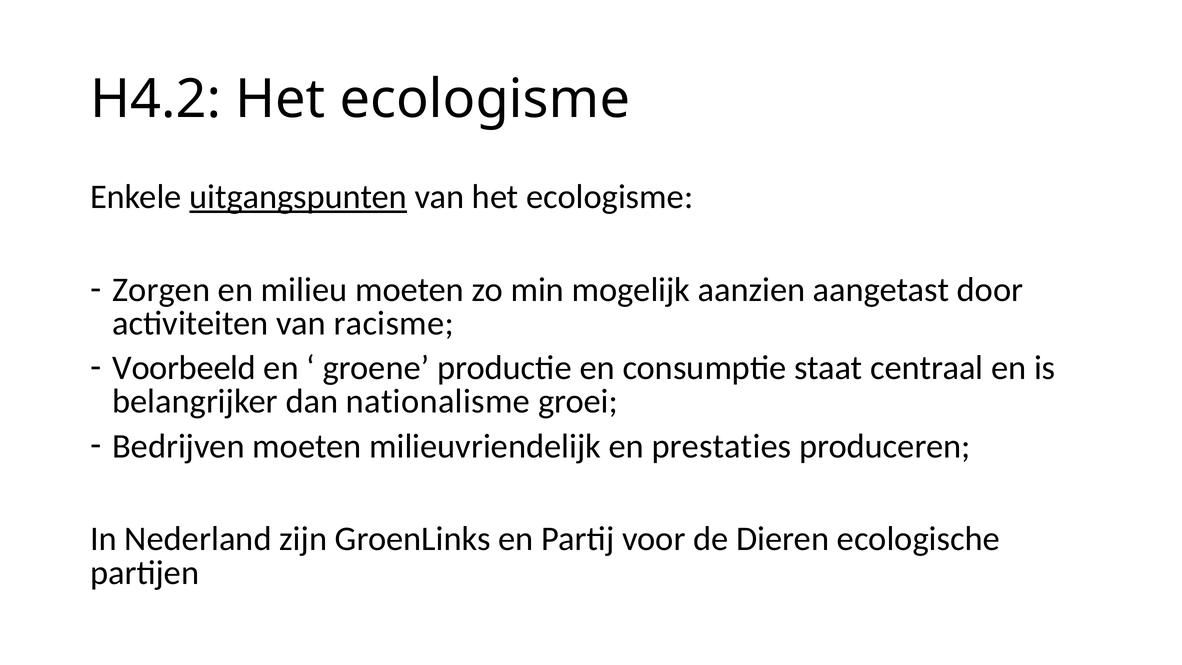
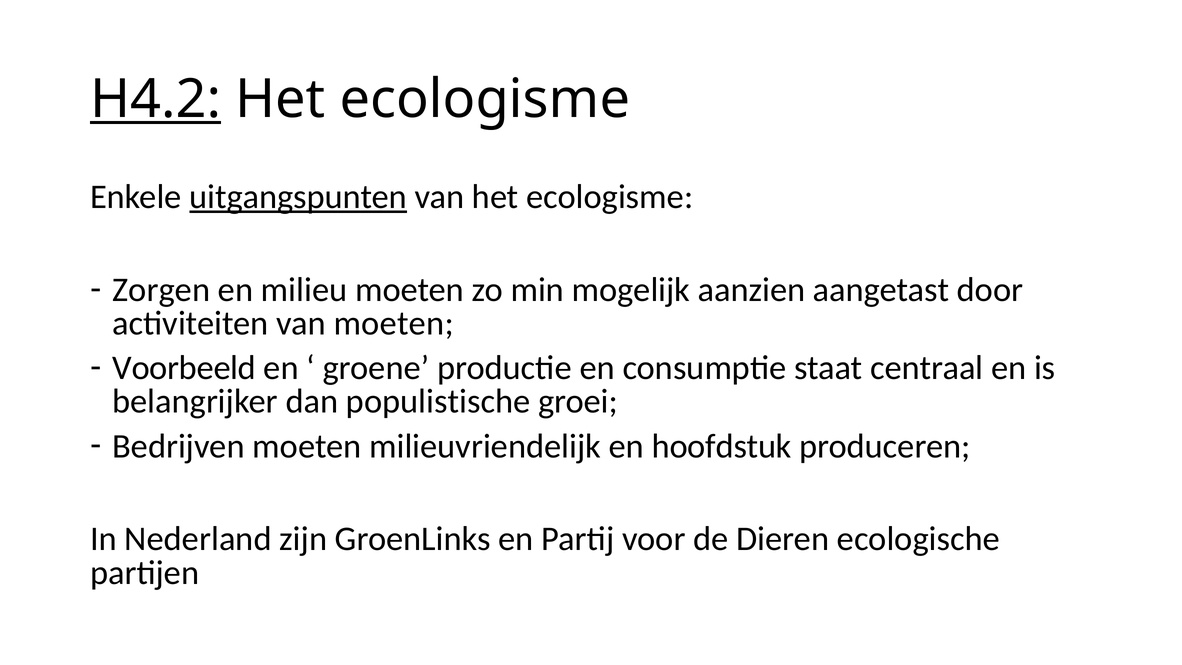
H4.2 underline: none -> present (156, 99)
van racisme: racisme -> moeten (394, 323)
nationalisme: nationalisme -> populistische (438, 401)
prestaties: prestaties -> hoofdstuk (722, 446)
